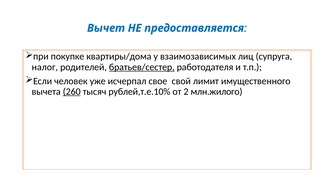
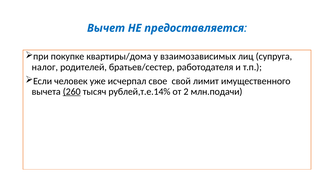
братьев/сестер underline: present -> none (142, 67)
рублей,т.е.10%: рублей,т.е.10% -> рублей,т.е.14% (139, 92)
млн.жилого: млн.жилого -> млн.подачи (217, 92)
